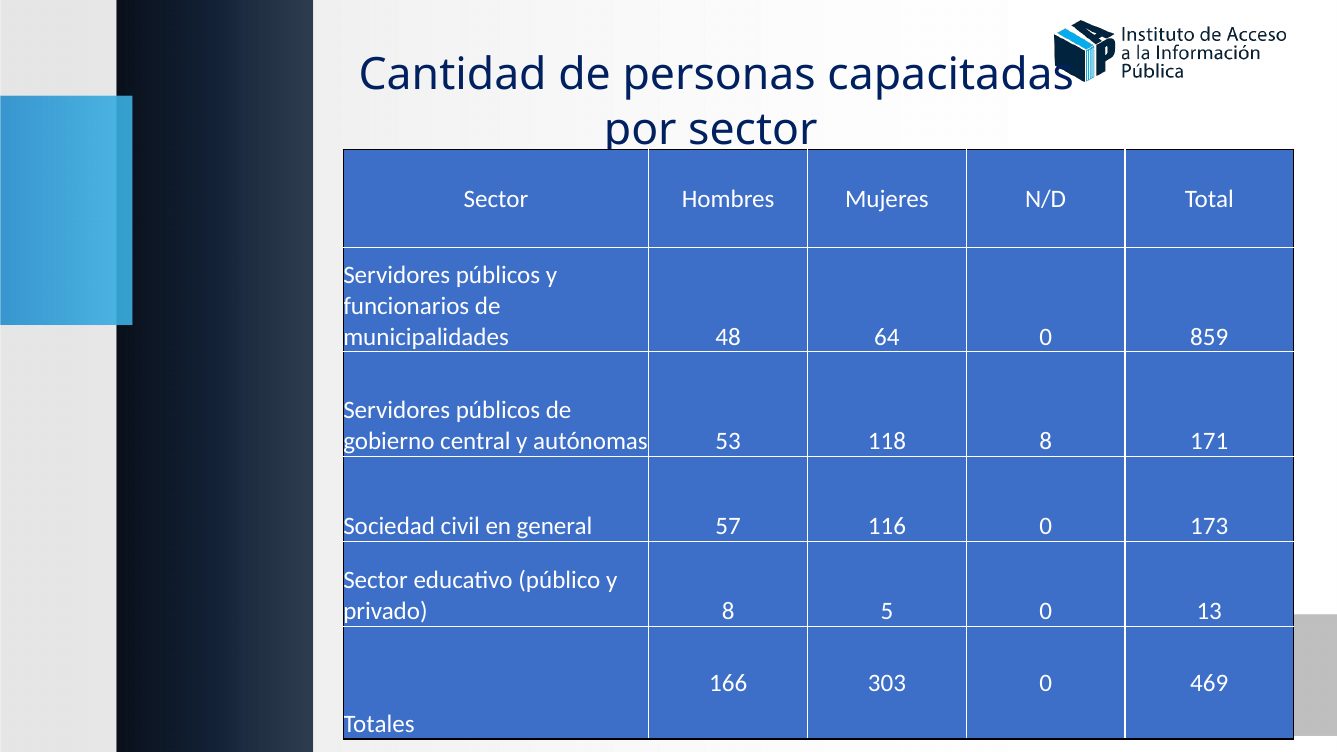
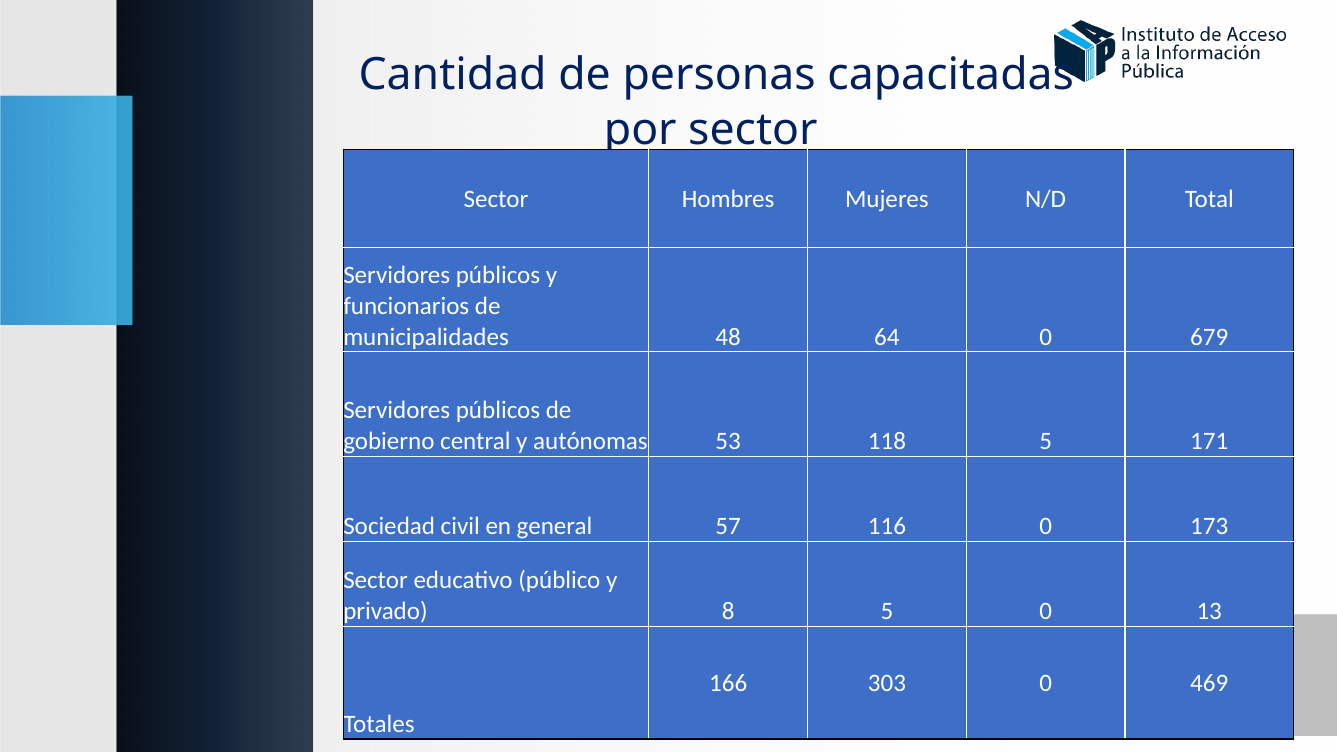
859: 859 -> 679 (1209, 337)
118 8: 8 -> 5 (1046, 441)
